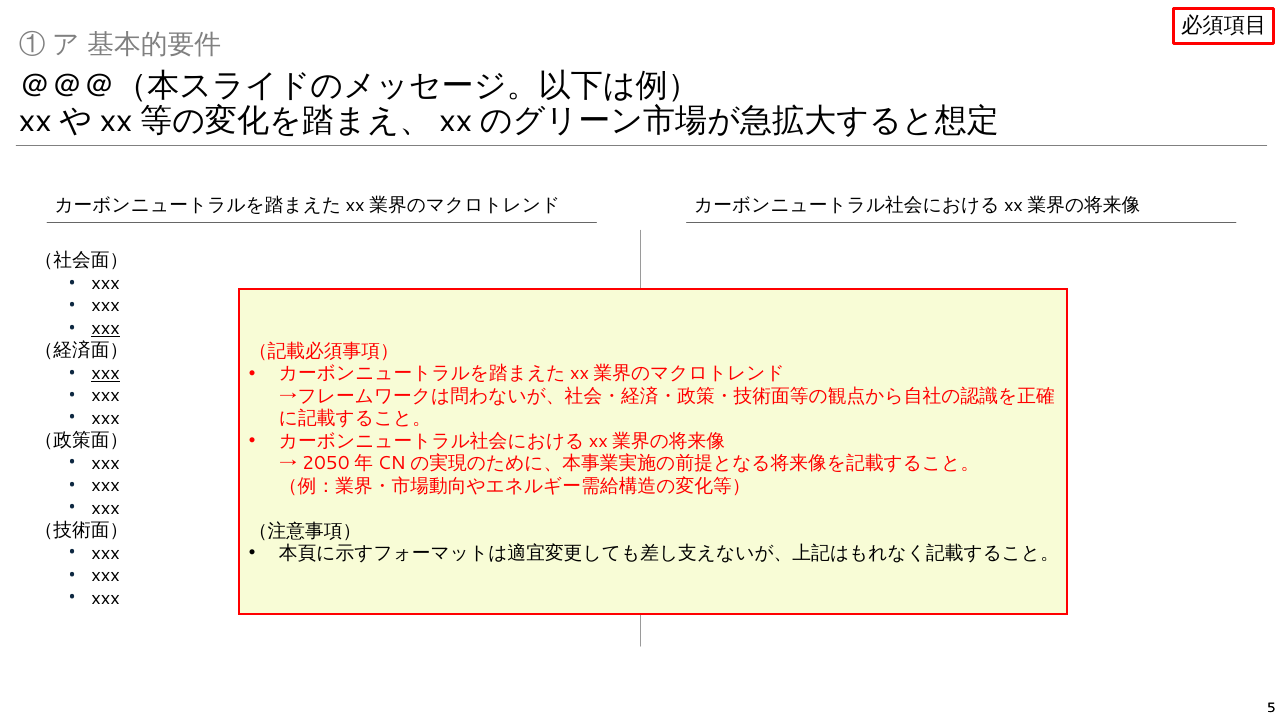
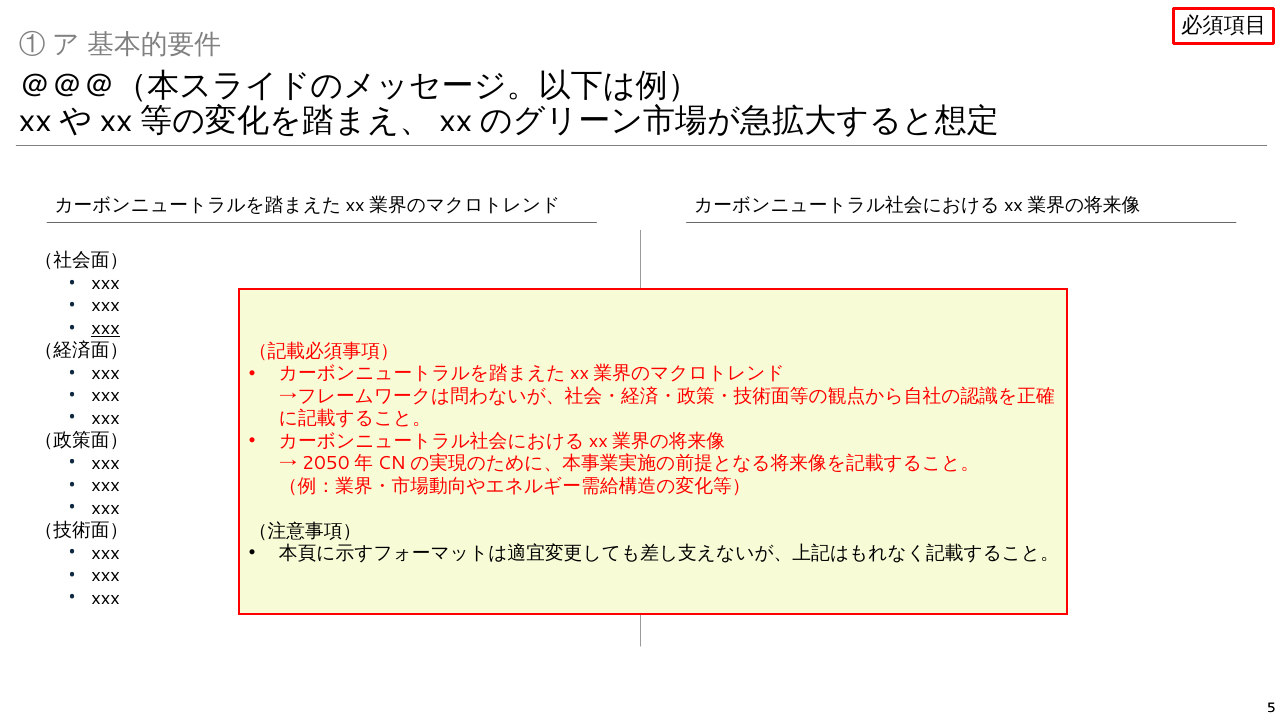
xxx underline: present -> none (106, 373)
